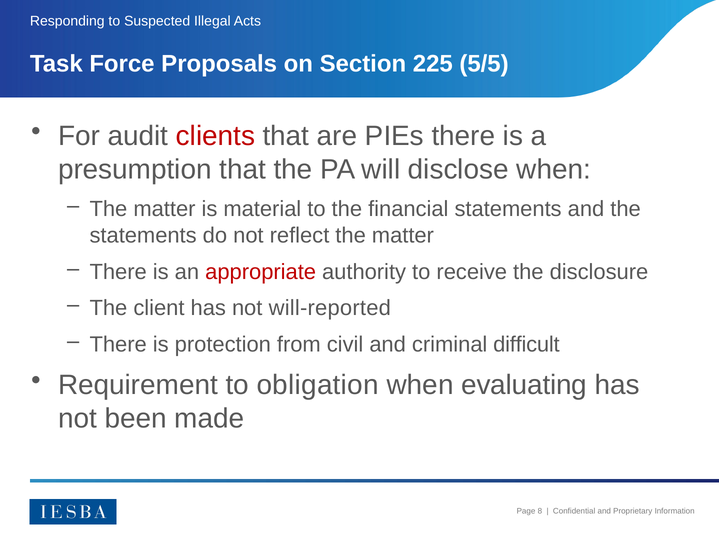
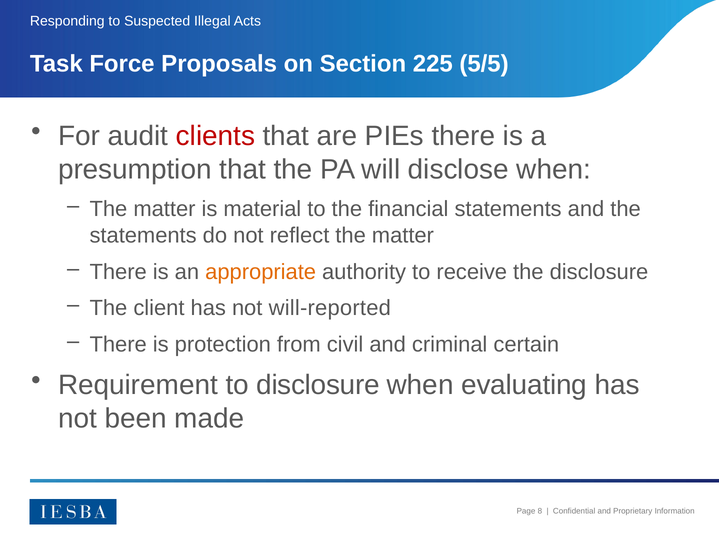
appropriate colour: red -> orange (261, 272)
difficult: difficult -> certain (526, 345)
to obligation: obligation -> disclosure (318, 385)
